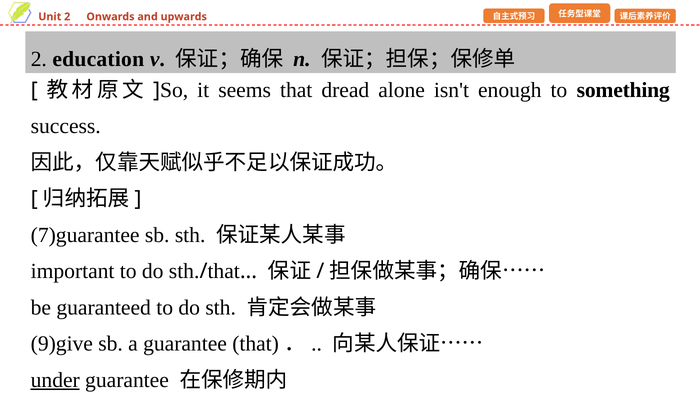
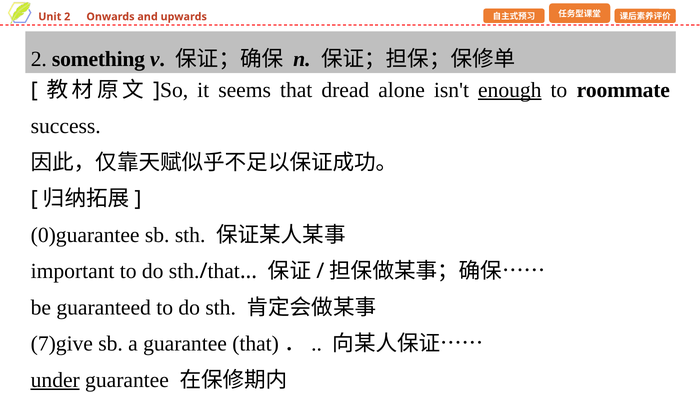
education: education -> something (99, 59)
enough underline: none -> present (510, 90)
something: something -> roommate (623, 90)
7)guarantee: 7)guarantee -> 0)guarantee (85, 235)
9)give: 9)give -> 7)give (62, 344)
